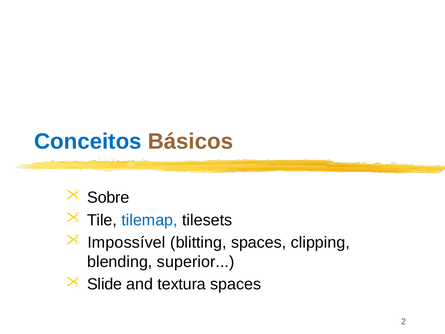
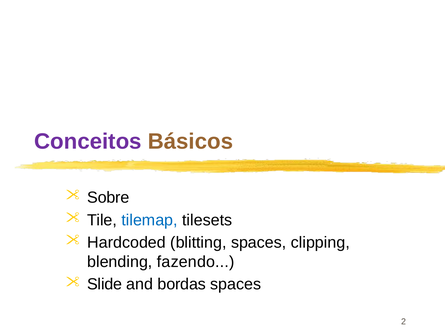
Conceitos colour: blue -> purple (88, 141)
Impossível: Impossível -> Hardcoded (127, 242)
superior: superior -> fazendo (196, 262)
textura: textura -> bordas (182, 284)
